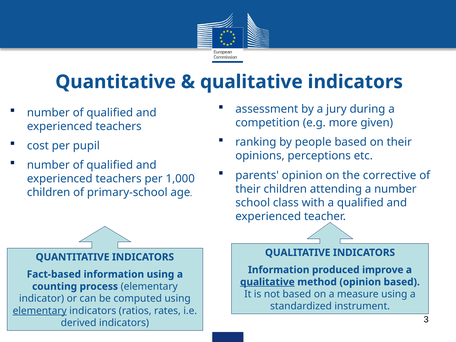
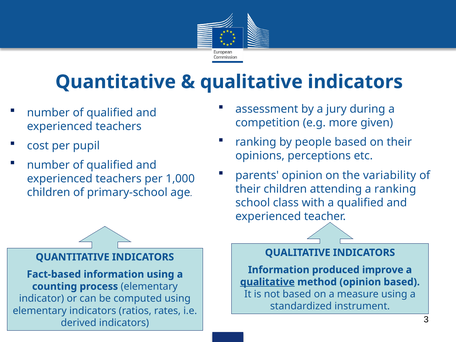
corrective: corrective -> variability (390, 175)
a number: number -> ranking (395, 189)
elementary underline: present -> none (40, 311)
